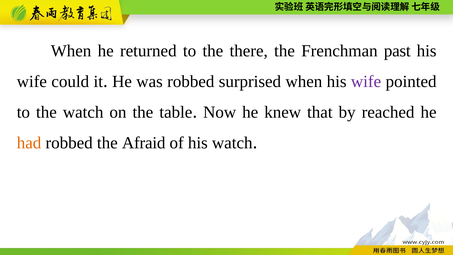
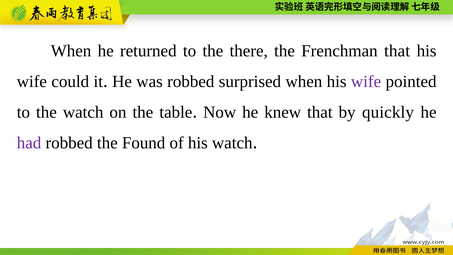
Frenchman past: past -> that (397, 51)
reached: reached -> quickly (388, 112)
had colour: orange -> purple (29, 143)
Afraid: Afraid -> Found (144, 143)
